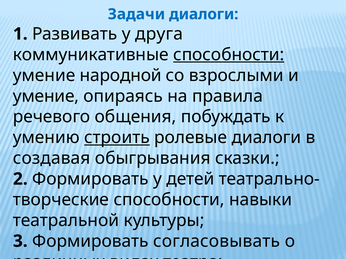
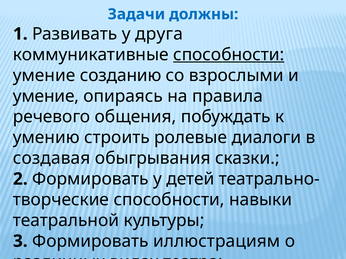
Задачи диалоги: диалоги -> должны (204, 14)
народной: народной -> созданию (121, 75)
строить underline: present -> none (117, 138)
согласовывать: согласовывать -> иллюстрациям (217, 242)
